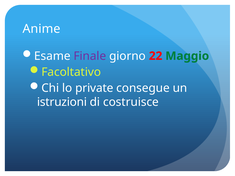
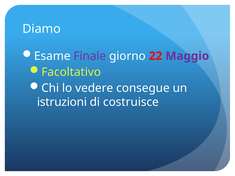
Anime: Anime -> Diamo (42, 29)
Maggio colour: green -> purple (187, 56)
private: private -> vedere (94, 88)
